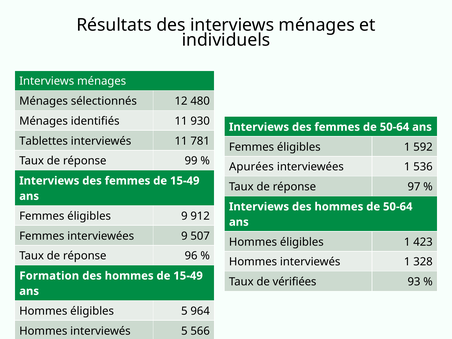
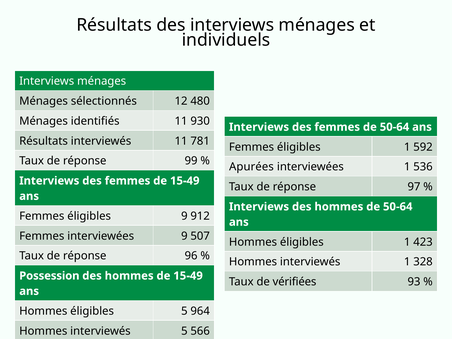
Tablettes: Tablettes -> Résultats (44, 141)
Formation: Formation -> Possession (49, 276)
